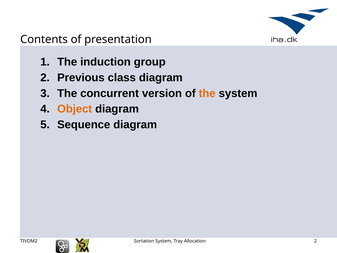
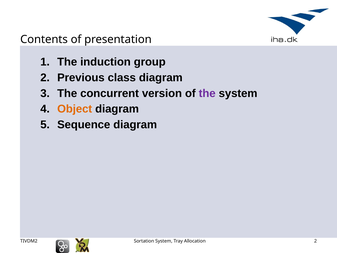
the colour: orange -> purple (207, 93)
